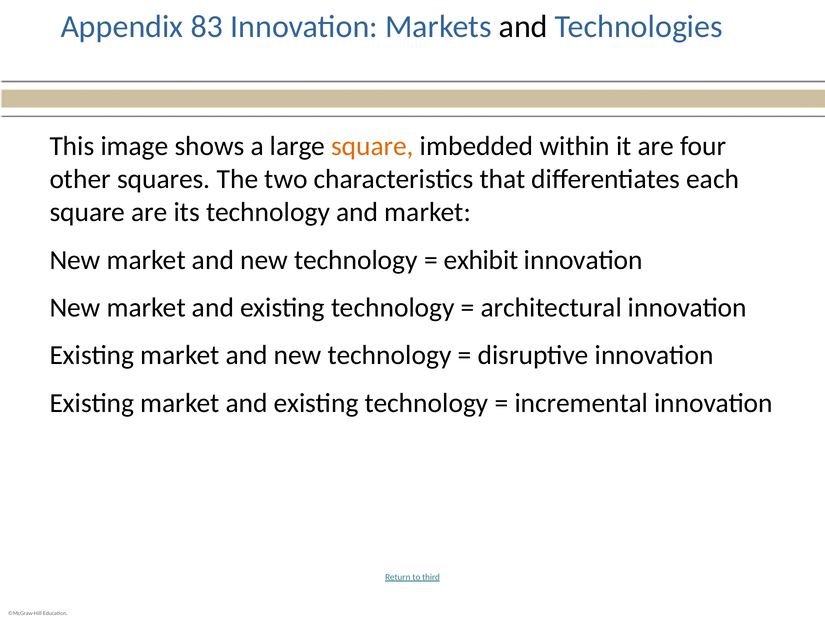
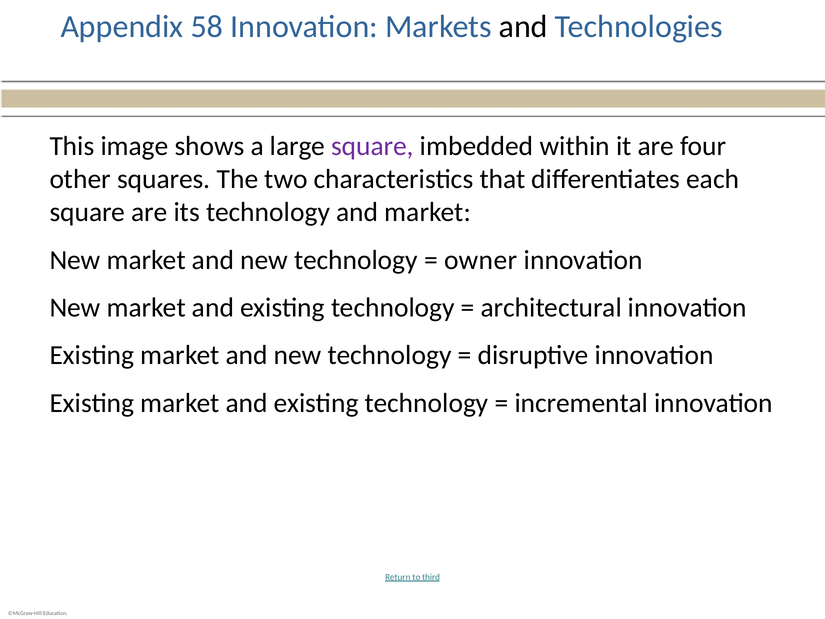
83: 83 -> 58 (207, 26)
square colour: orange -> purple (373, 146)
exhibit: exhibit -> owner (481, 260)
